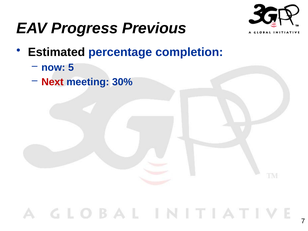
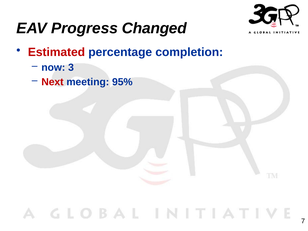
Previous: Previous -> Changed (154, 28)
Estimated colour: black -> red (56, 52)
5: 5 -> 3 (71, 68)
30%: 30% -> 95% (122, 82)
